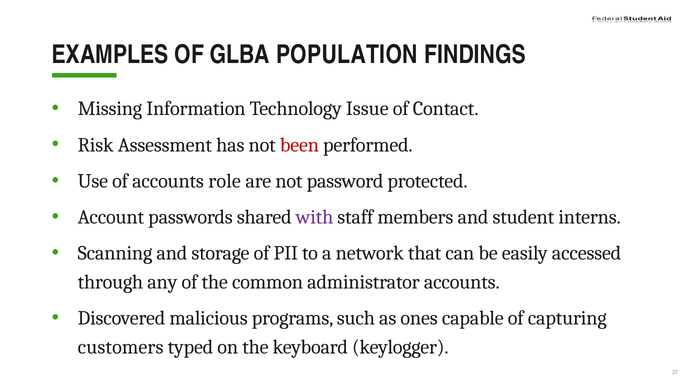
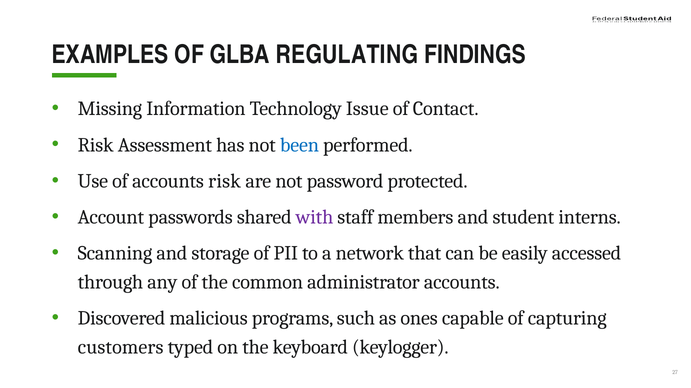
POPULATION: POPULATION -> REGULATING (347, 55)
been colour: red -> blue (299, 145)
accounts role: role -> risk (225, 181)
